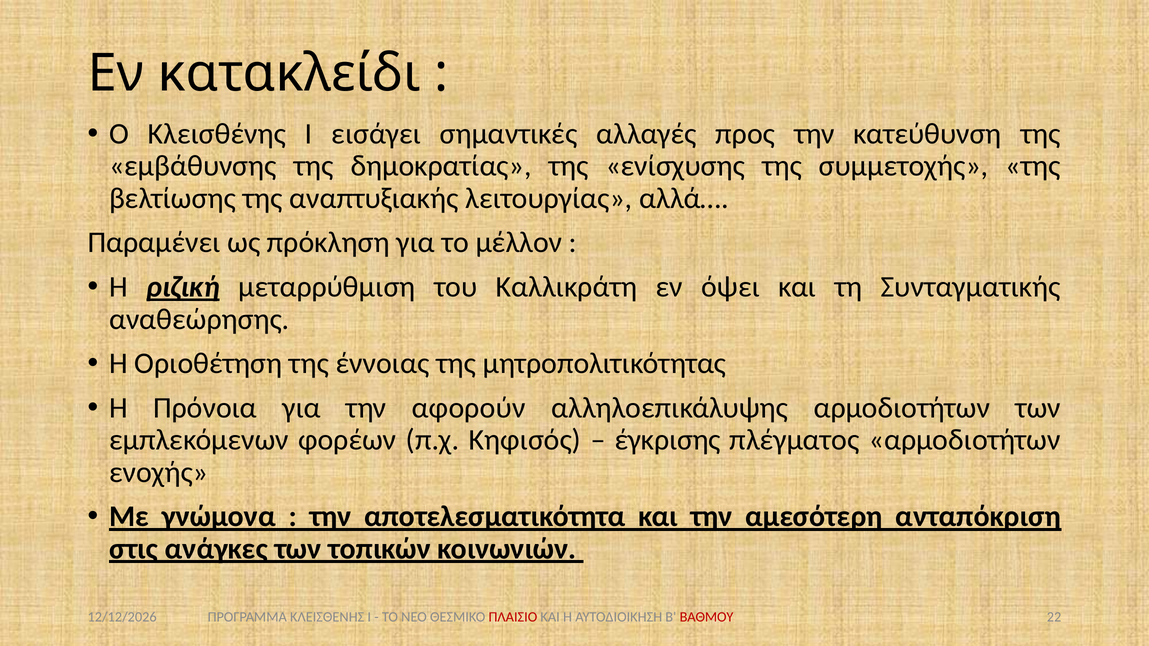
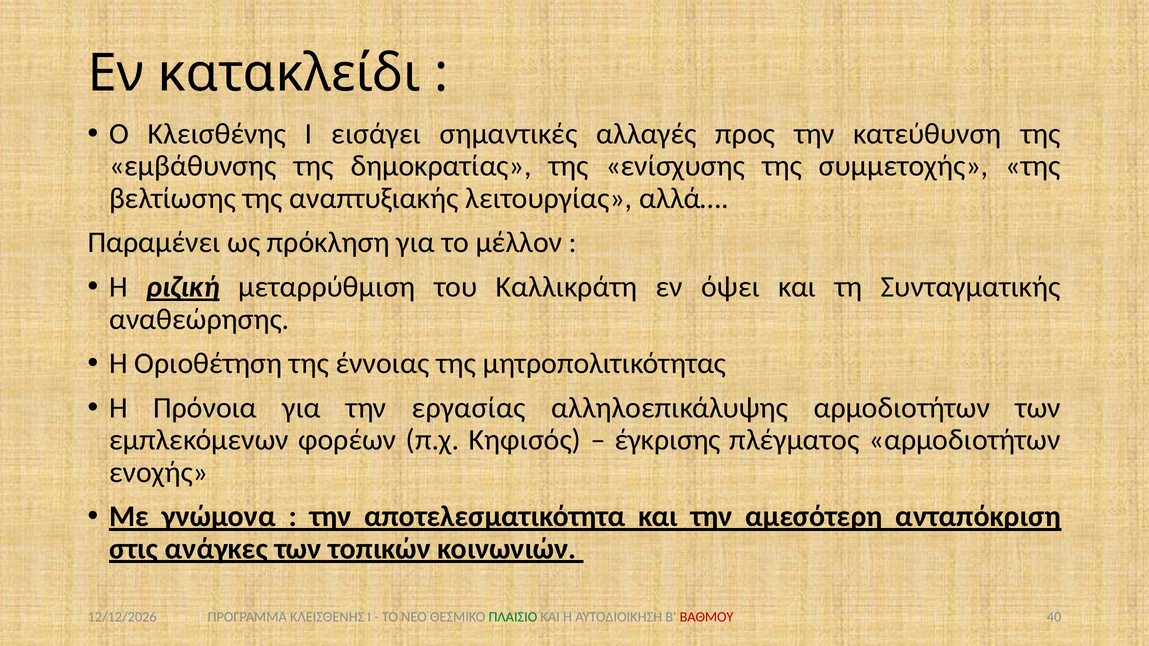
αφορούν: αφορούν -> εργασίας (469, 408)
22: 22 -> 40 (1054, 617)
ΠΛΑΙΣΙΟ colour: red -> green (513, 617)
